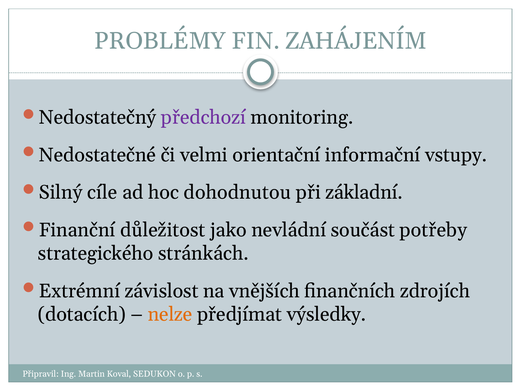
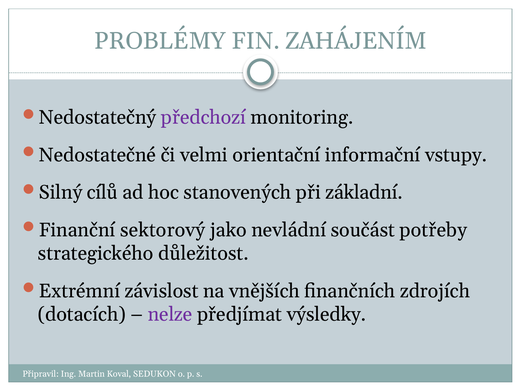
cíle: cíle -> cílů (102, 192)
dohodnutou: dohodnutou -> stanovených (237, 192)
důležitost: důležitost -> sektorový (163, 230)
stránkách: stránkách -> důležitost (203, 253)
nelze colour: orange -> purple (170, 314)
